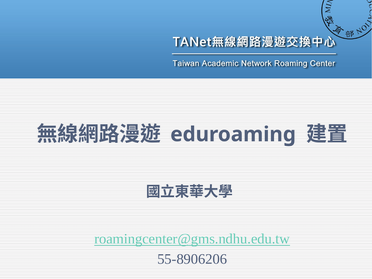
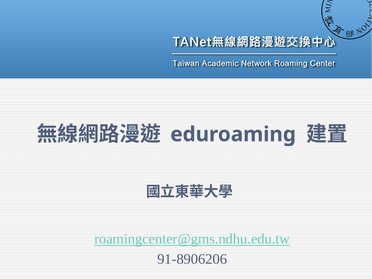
55-8906206: 55-8906206 -> 91-8906206 (192, 259)
